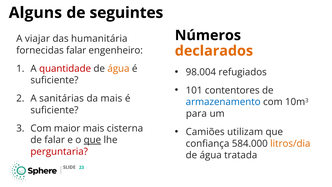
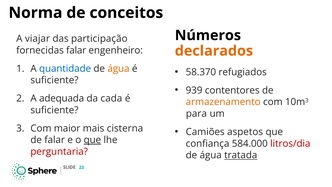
Alguns: Alguns -> Norma (35, 13)
seguintes: seguintes -> conceitos (126, 13)
humanitária: humanitária -> participação (99, 39)
quantidade colour: red -> blue (65, 68)
98.004: 98.004 -> 58.370 (201, 72)
101: 101 -> 939 (194, 90)
sanitárias: sanitárias -> adequada (62, 98)
da mais: mais -> cada (111, 98)
armazenamento colour: blue -> orange (223, 102)
utilizam: utilizam -> aspetos (245, 132)
litros/dia colour: orange -> red (290, 143)
tratada underline: none -> present (241, 155)
